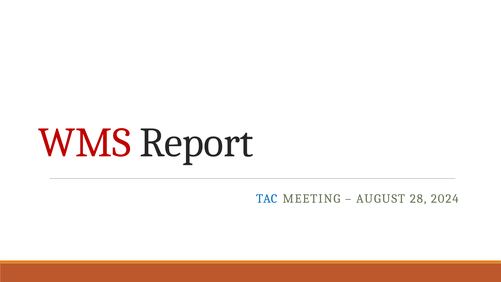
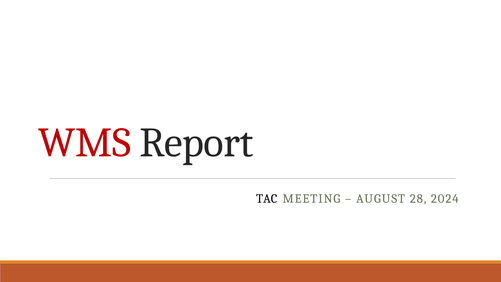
TAC colour: blue -> black (267, 198)
